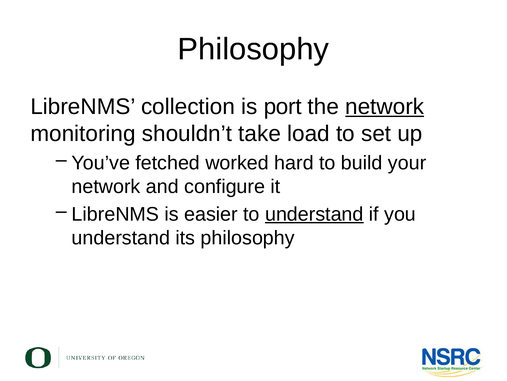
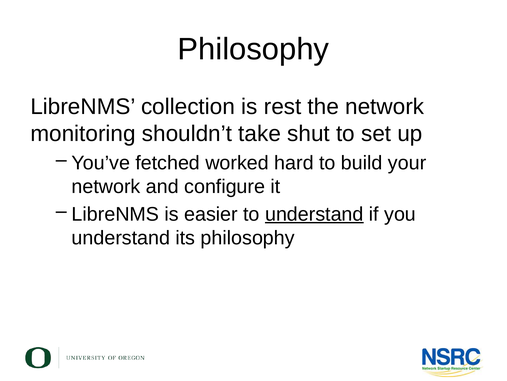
port: port -> rest (283, 106)
network underline: present -> none (385, 106)
load: load -> shut (308, 133)
